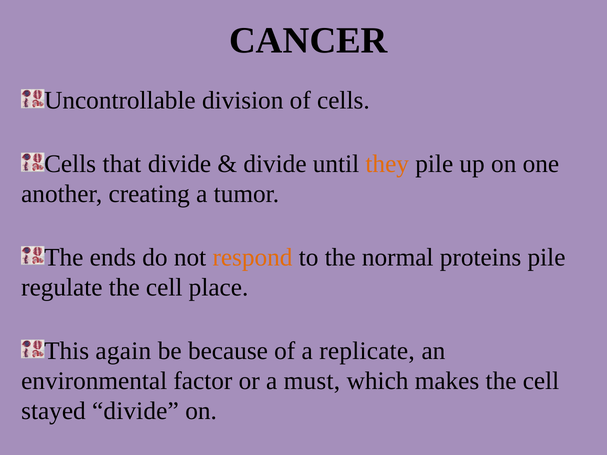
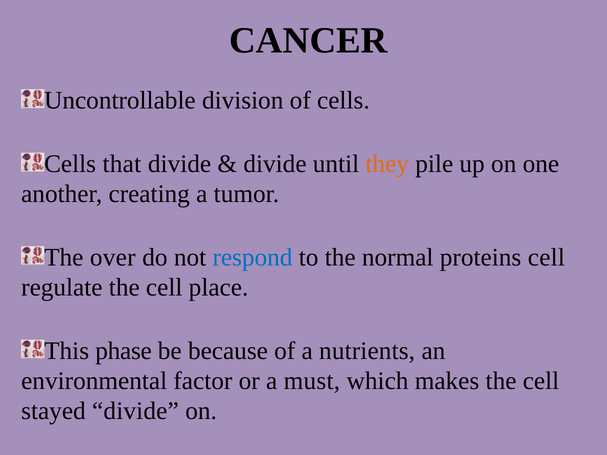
ends: ends -> over (113, 257)
respond colour: orange -> blue (252, 257)
proteins pile: pile -> cell (546, 257)
again: again -> phase (124, 351)
replicate: replicate -> nutrients (367, 351)
